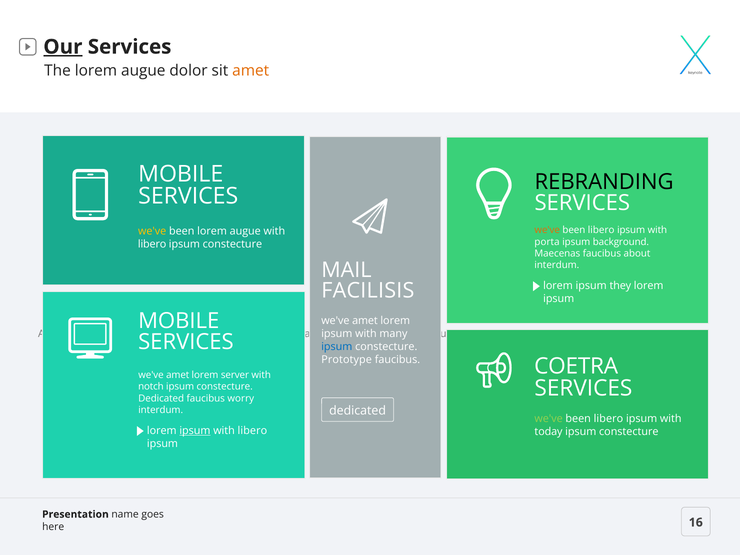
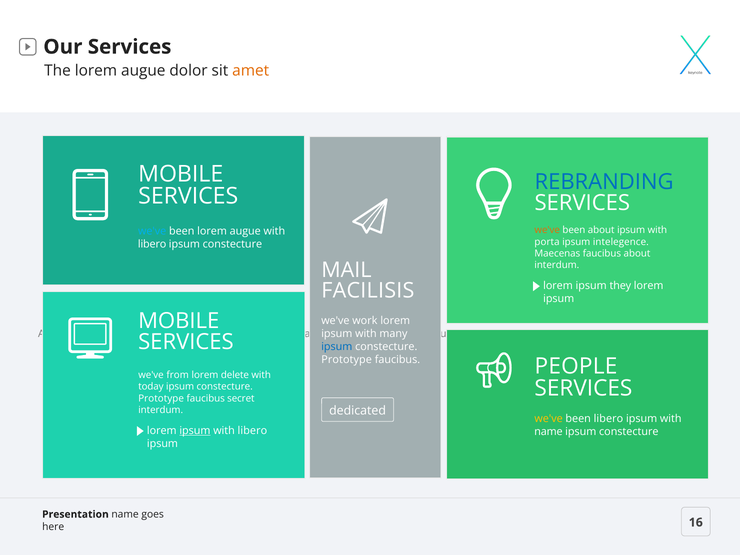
Our underline: present -> none (63, 47)
REBRANDING colour: black -> blue (604, 182)
libero: libero -> about (601, 230)
we've colour: yellow -> light blue (152, 231)
ipsum background: background -> intelegence (621, 242)
amet: amet -> work (365, 321)
COETRA: COETRA -> PEOPLE (576, 367)
amet: amet -> from (178, 375)
lorem server: server -> delete (235, 375)
notch: notch -> today (151, 387)
Dedicated: Dedicated -> Prototype (161, 398)
worry: worry -> secret (241, 398)
we've colour: light green -> yellow (549, 419)
today: today -> name (549, 432)
